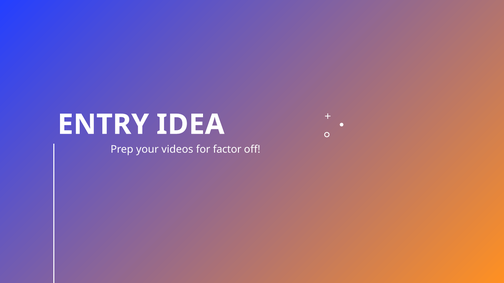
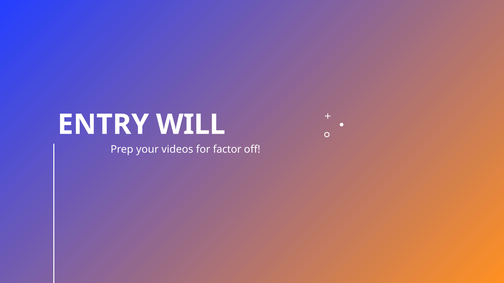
IDEA: IDEA -> WILL (191, 125)
